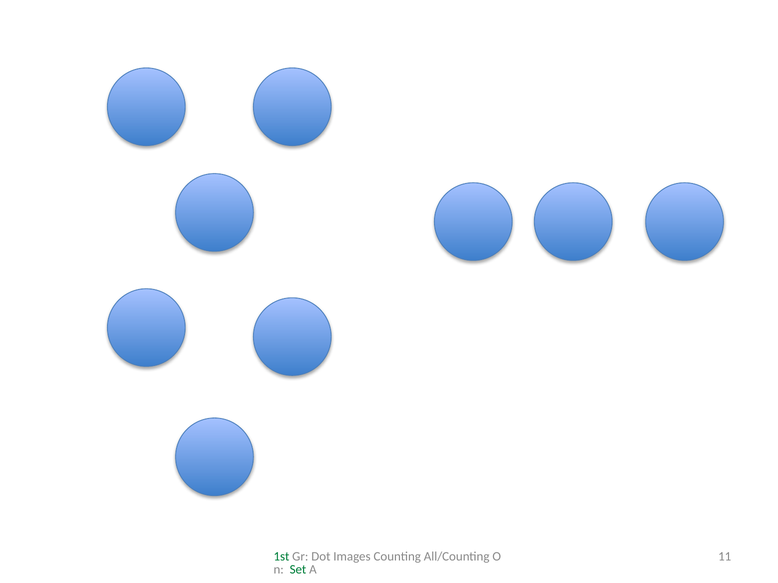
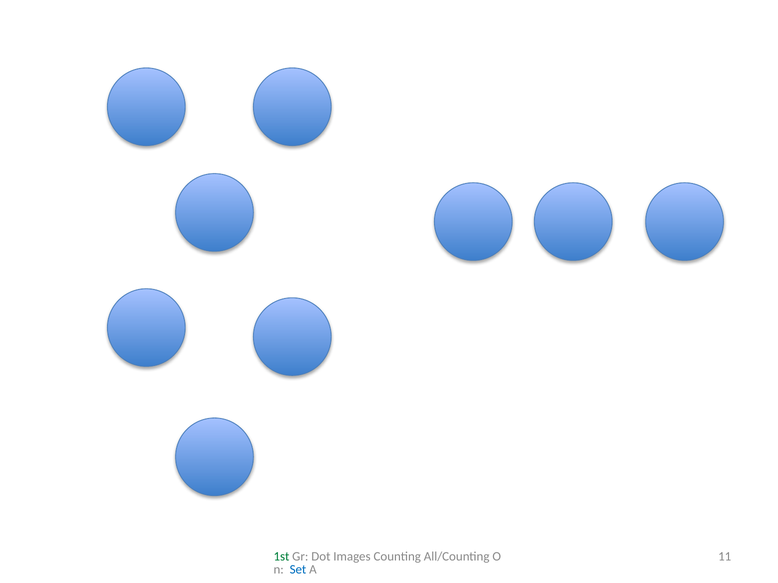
Set colour: green -> blue (298, 570)
